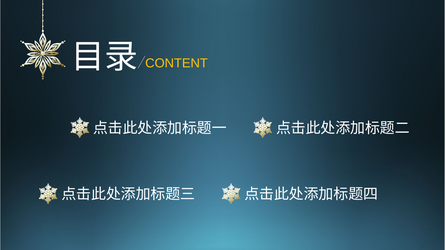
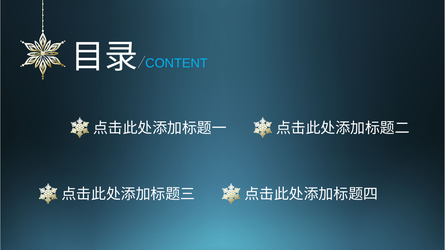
CONTENT colour: yellow -> light blue (177, 63)
